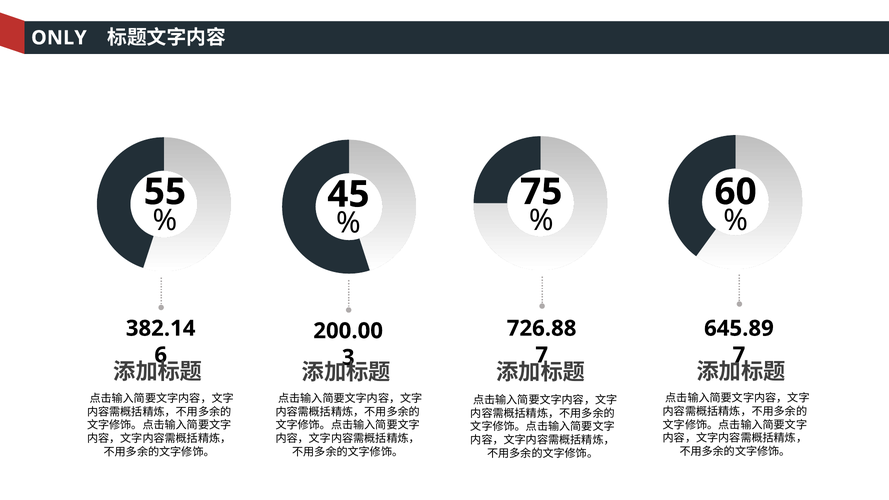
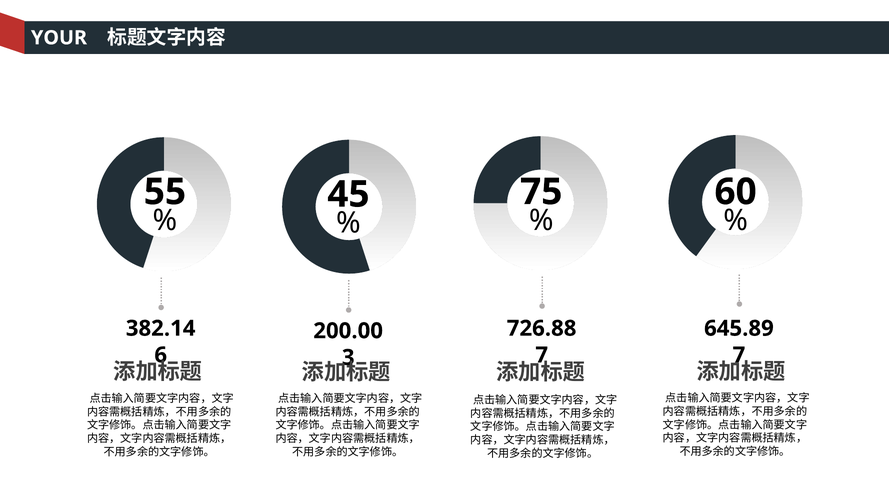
ONLY: ONLY -> YOUR (59, 38)
